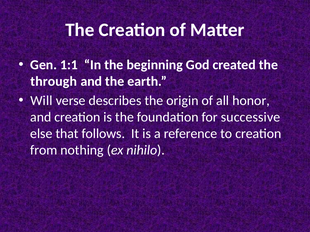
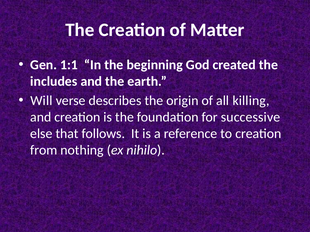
through: through -> includes (54, 82)
honor: honor -> killing (251, 101)
